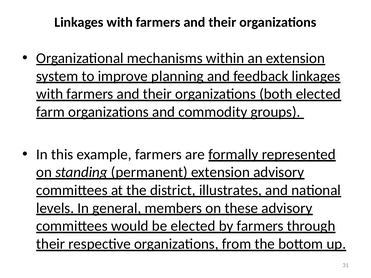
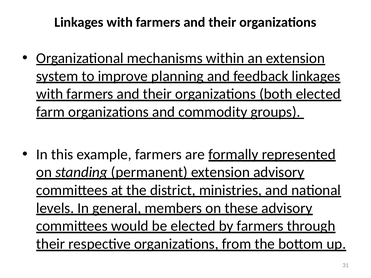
illustrates: illustrates -> ministries (230, 190)
